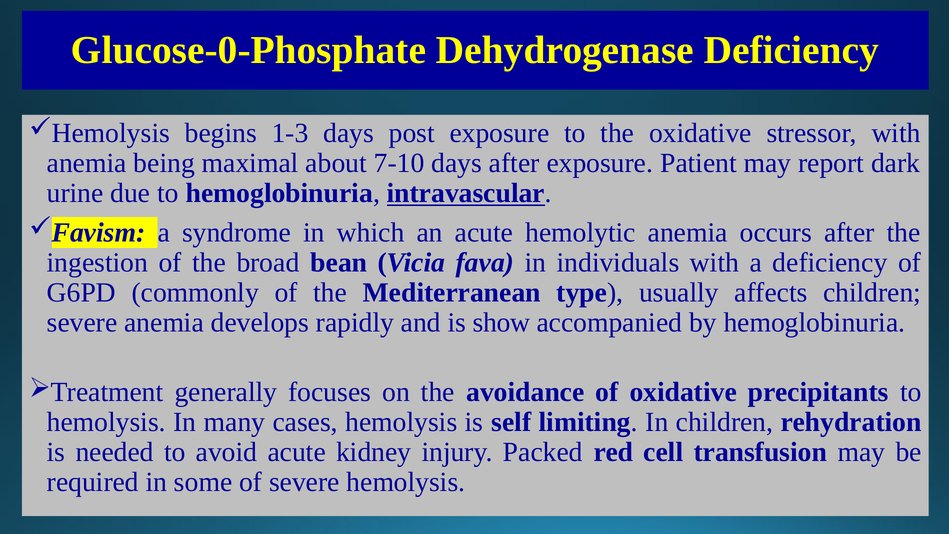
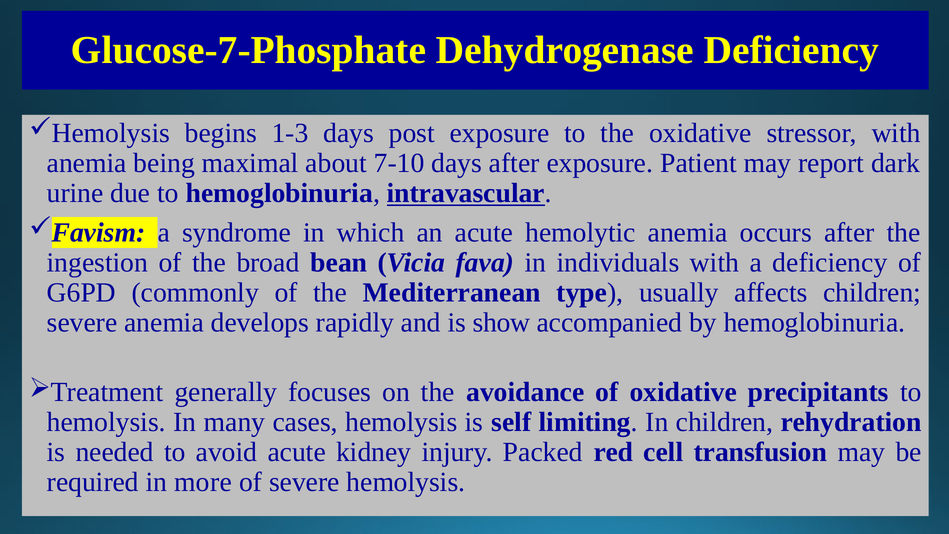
Glucose-0-Phosphate: Glucose-0-Phosphate -> Glucose-7-Phosphate (249, 50)
some: some -> more (203, 482)
